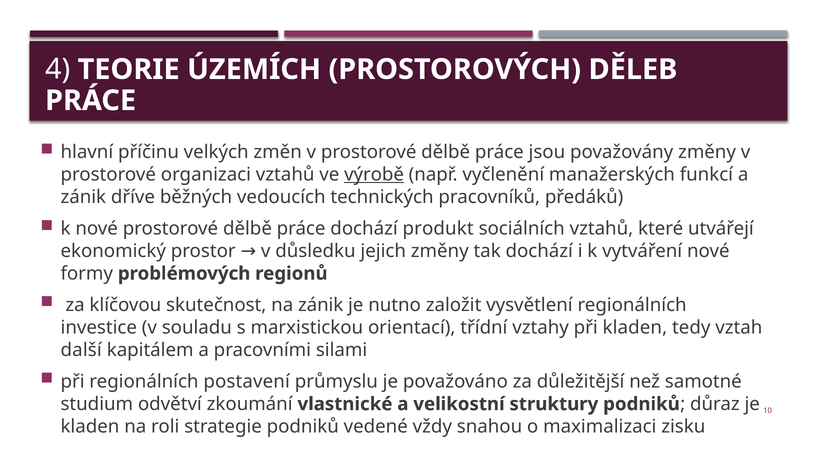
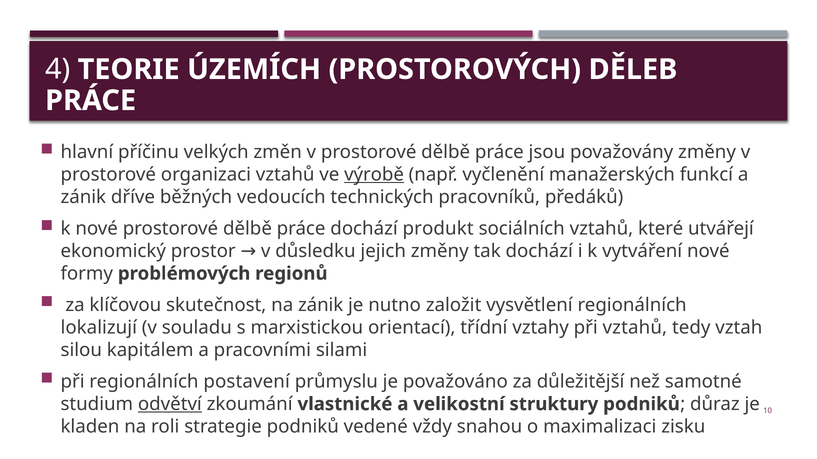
investice: investice -> lokalizují (99, 328)
při kladen: kladen -> vztahů (635, 328)
další: další -> silou (81, 350)
odvětví underline: none -> present (170, 405)
